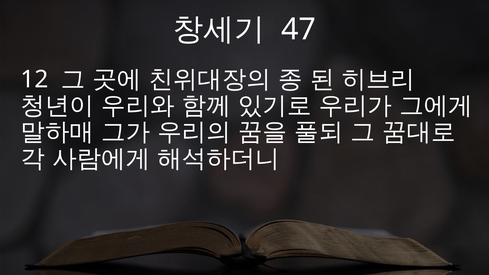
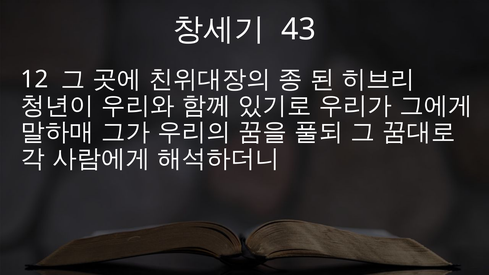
47: 47 -> 43 (299, 29)
